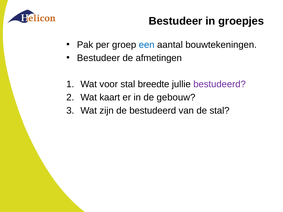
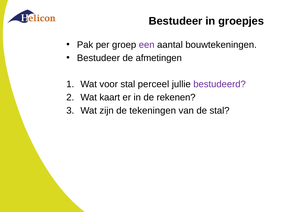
een colour: blue -> purple (147, 45)
breedte: breedte -> perceel (153, 84)
gebouw: gebouw -> rekenen (176, 98)
de bestudeerd: bestudeerd -> tekeningen (153, 111)
